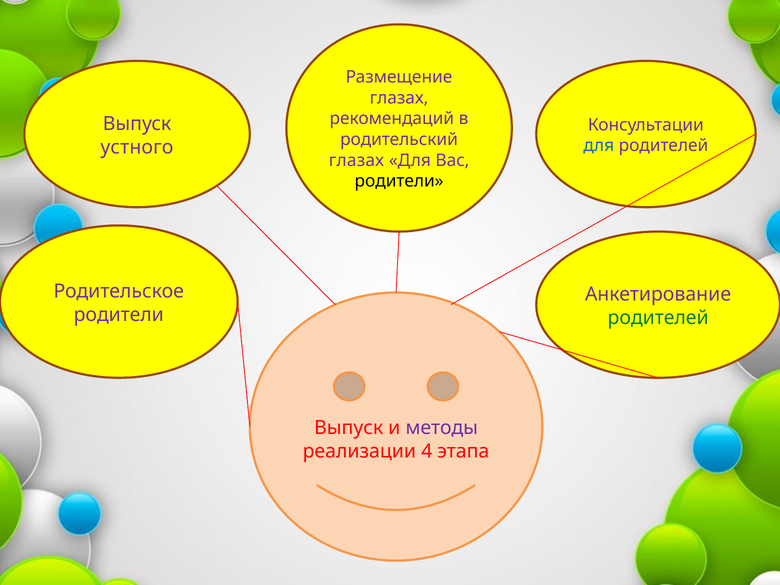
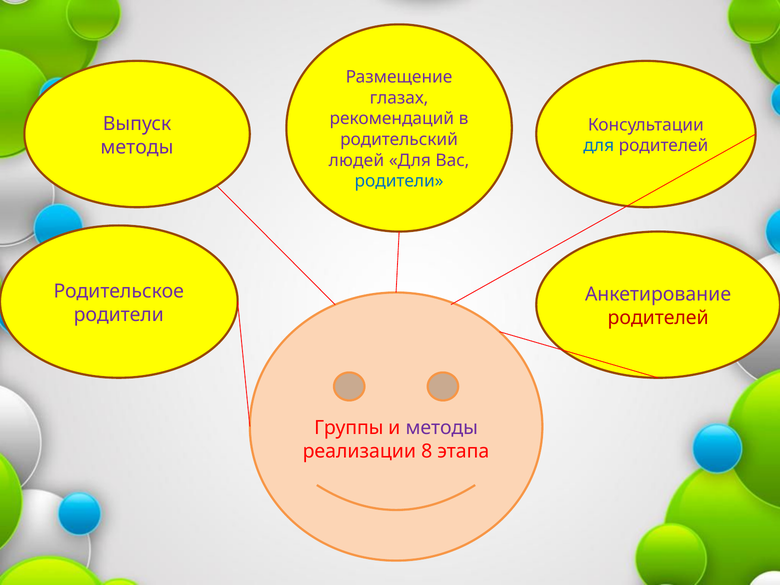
устного: устного -> методы (137, 147)
глазах: глазах -> людей (356, 160)
родители colour: black -> blue (399, 181)
родителей colour: green -> red (658, 318)
Выпуск: Выпуск -> Группы (349, 428)
4: 4 -> 8 (427, 451)
